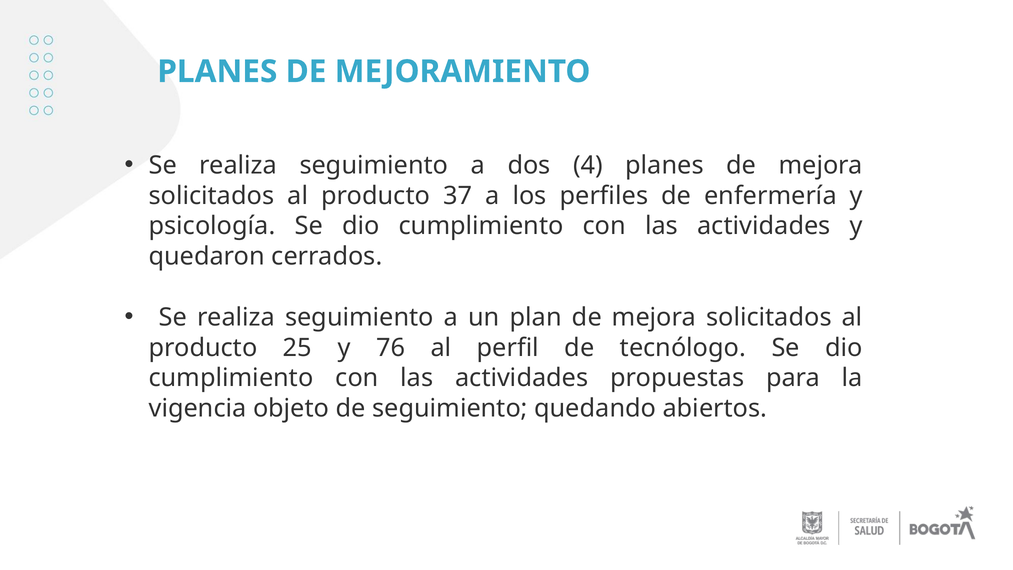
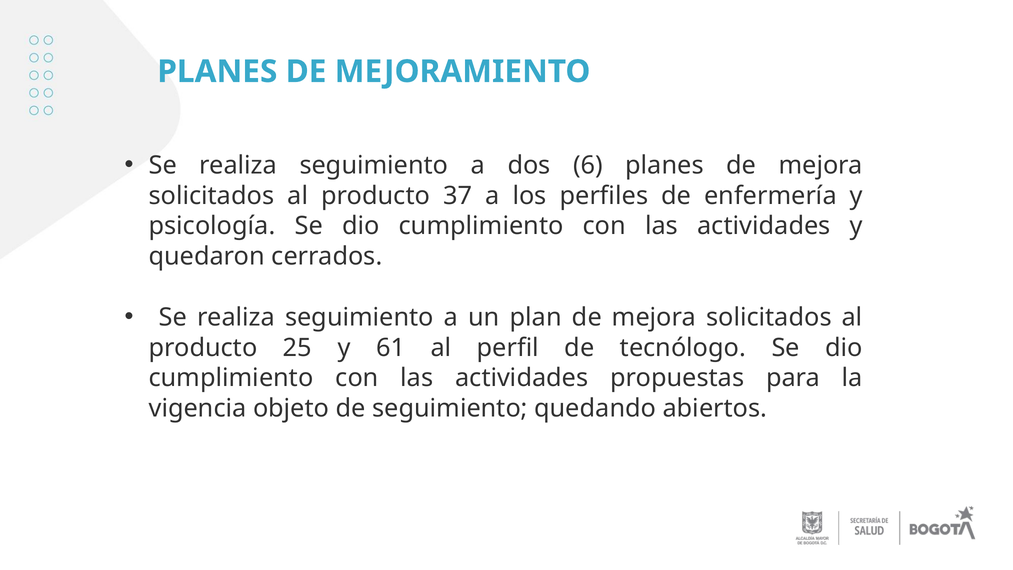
4: 4 -> 6 (588, 165)
76: 76 -> 61 (391, 348)
